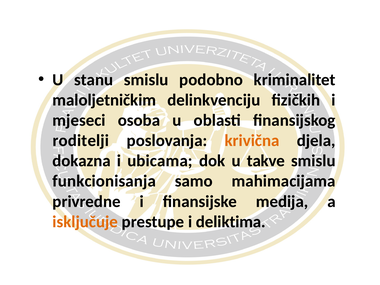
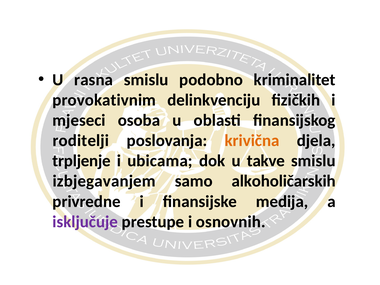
stanu: stanu -> rasna (94, 80)
maloljetničkim: maloljetničkim -> provokativnim (104, 100)
dokazna: dokazna -> trpljenje (82, 161)
funkcionisanja: funkcionisanja -> izbjegavanjem (104, 181)
mahimacijama: mahimacijama -> alkoholičarskih (284, 181)
isključuje colour: orange -> purple (85, 222)
deliktima: deliktima -> osnovnih (231, 222)
